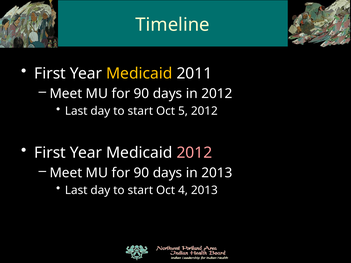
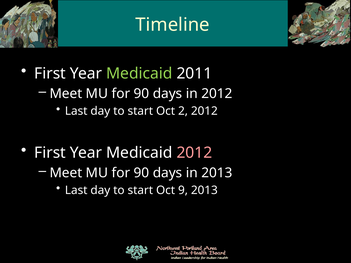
Medicaid colour: yellow -> light green (139, 74)
5: 5 -> 2 (183, 111)
4: 4 -> 9 (183, 190)
